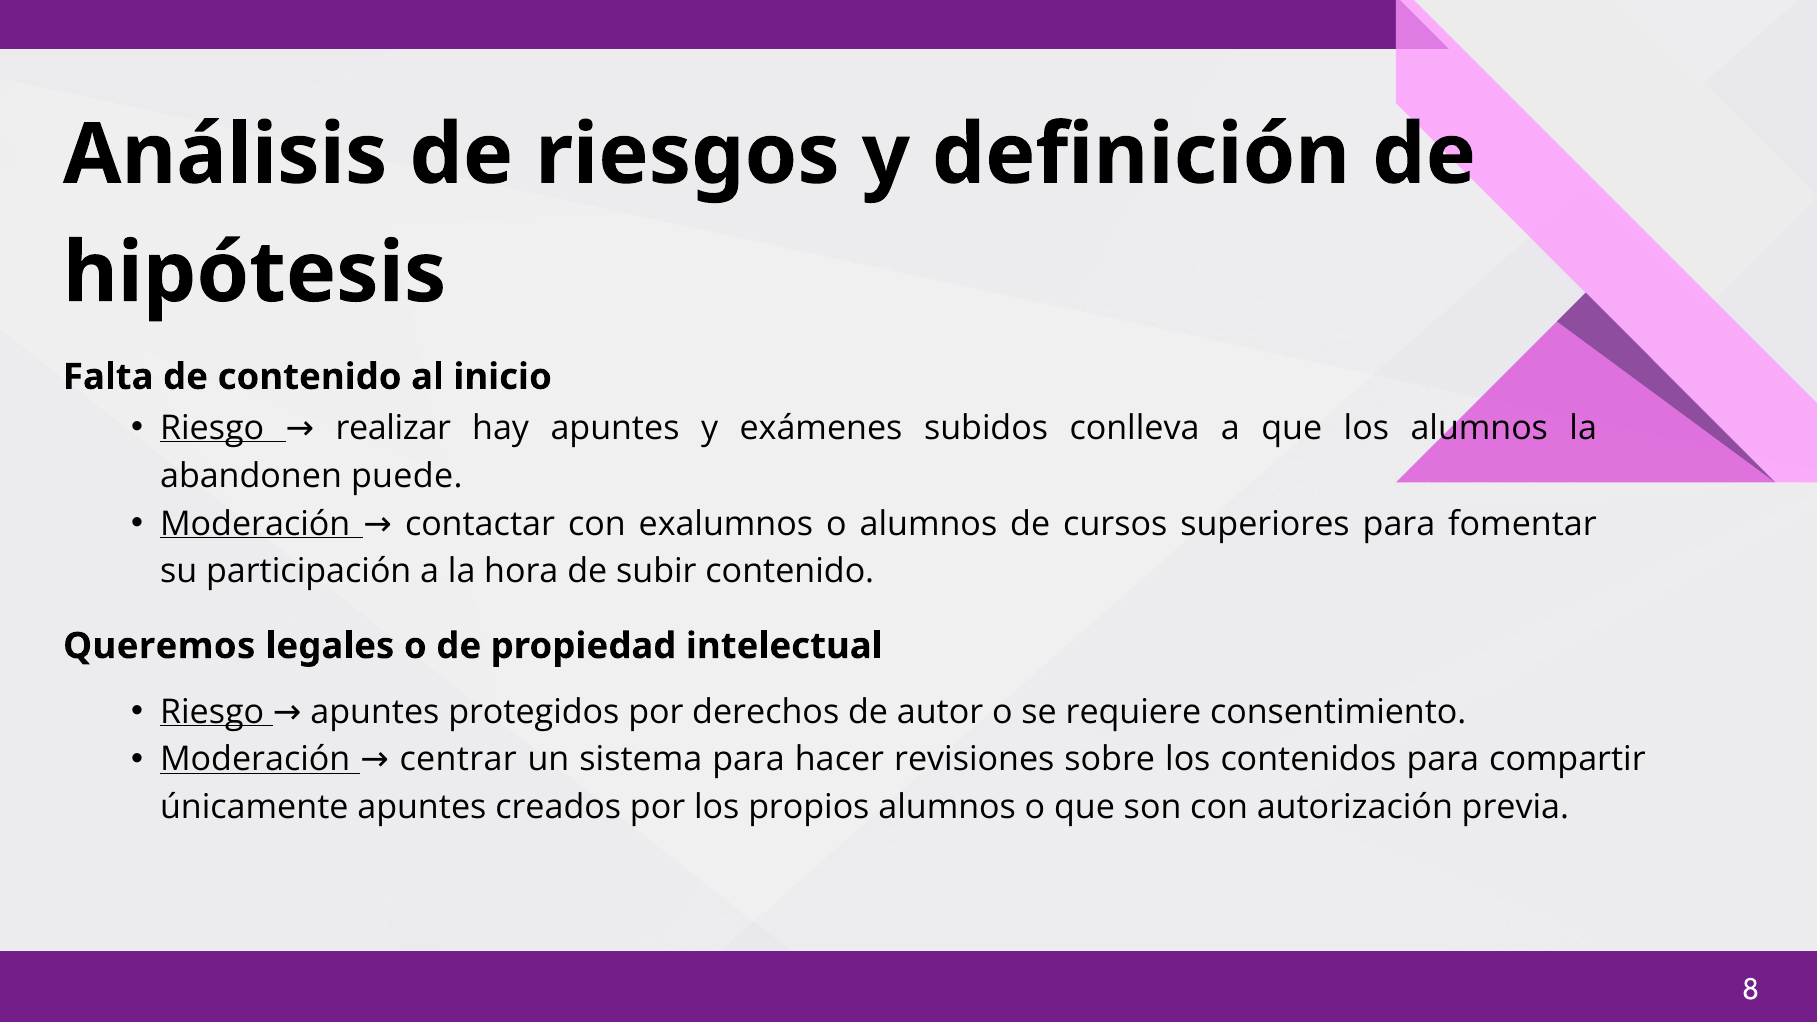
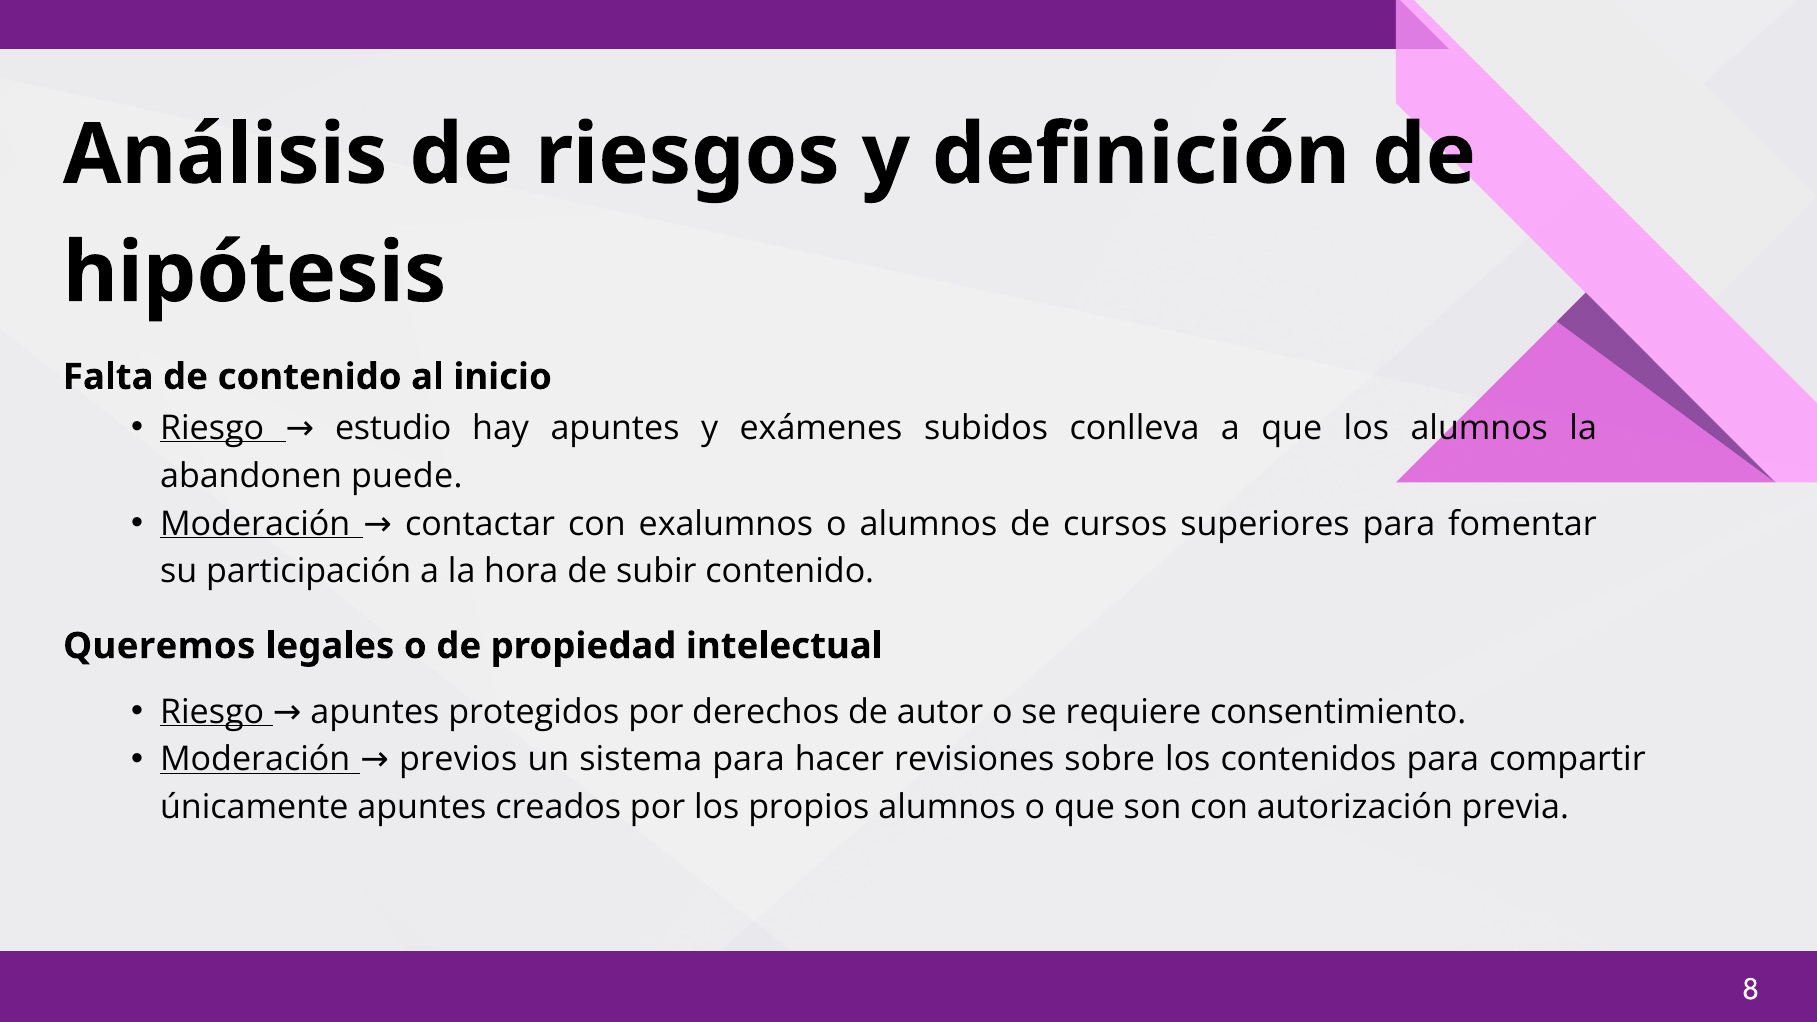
realizar: realizar -> estudio (393, 428)
centrar: centrar -> previos (458, 760)
